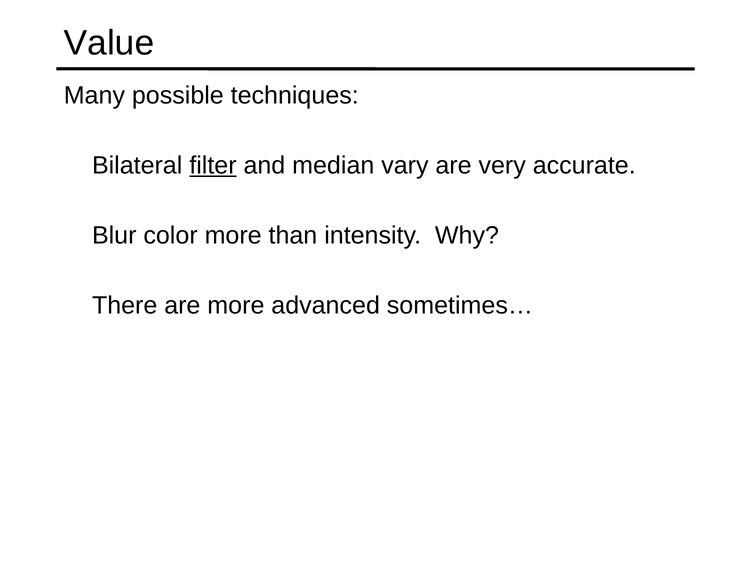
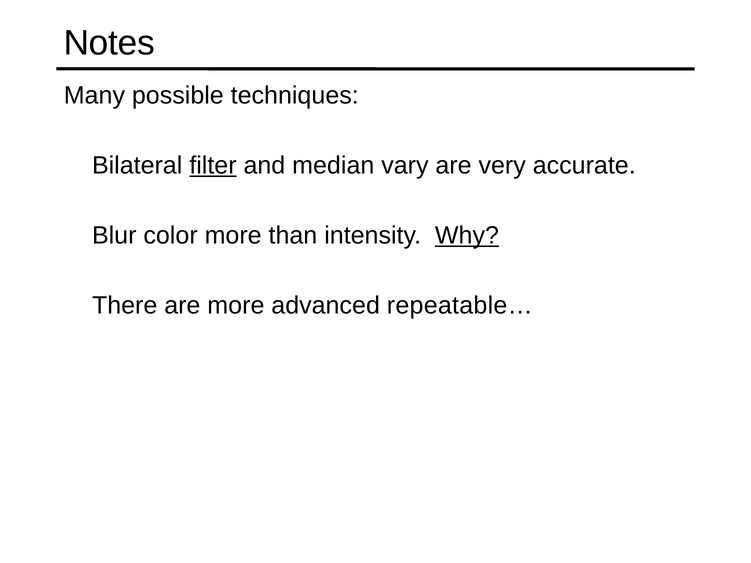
Value: Value -> Notes (109, 43)
Why underline: none -> present (467, 236)
sometimes…: sometimes… -> repeatable… (460, 306)
